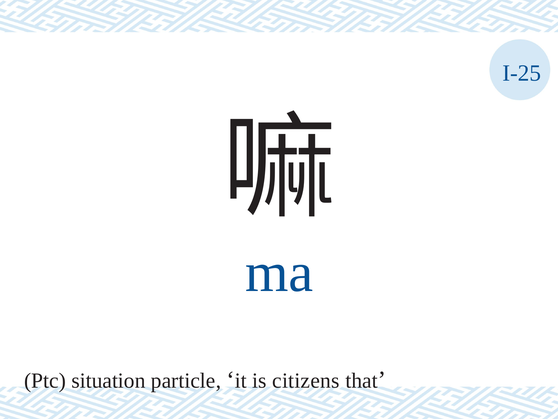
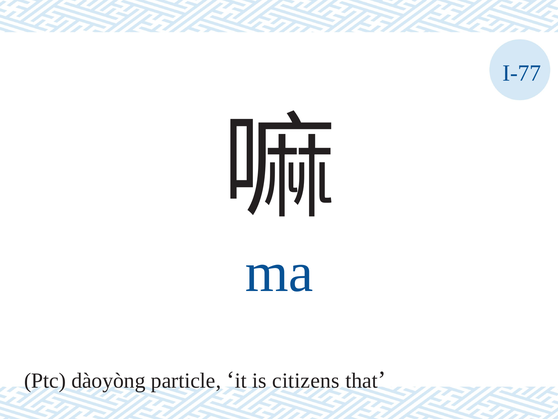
I-25: I-25 -> I-77 (522, 73)
situation: situation -> dàoyòng (108, 380)
